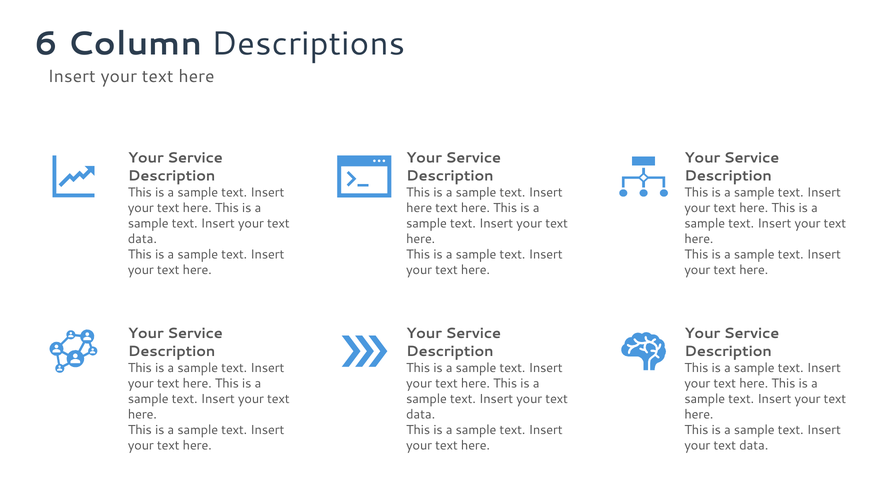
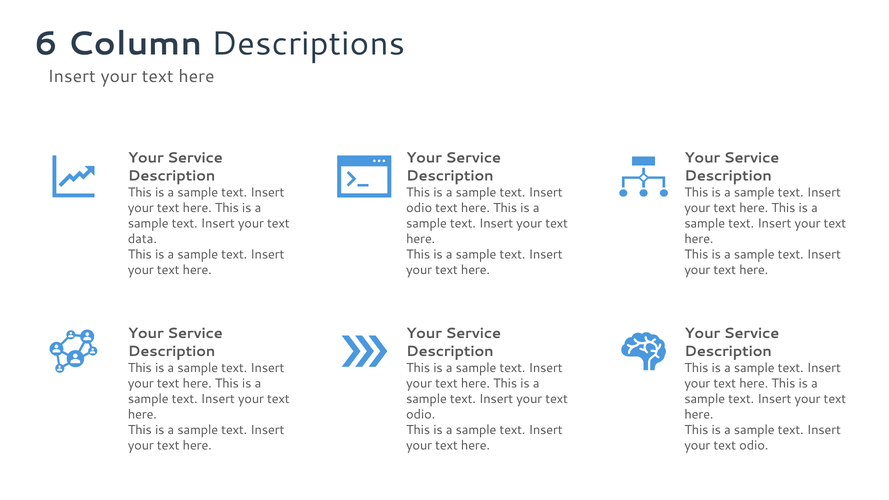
here: here -> odio (419, 208)
data: data -> odio (421, 415)
data: data -> odio (754, 446)
